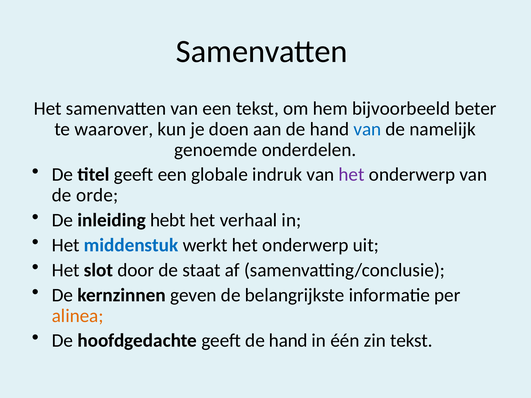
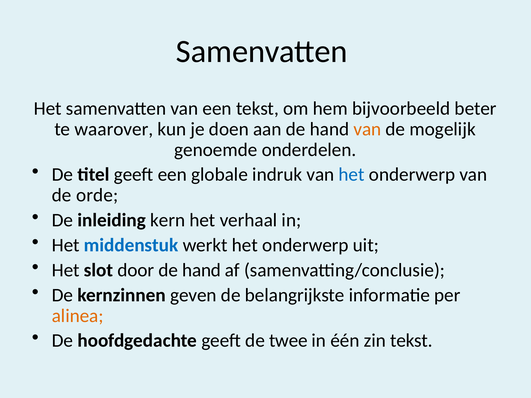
van colour: blue -> orange (367, 129)
namelijk: namelijk -> mogelijk (443, 129)
het colour: purple -> blue (352, 175)
hebt: hebt -> kern (168, 220)
staat: staat -> hand (202, 270)
geeft de hand: hand -> twee (288, 341)
